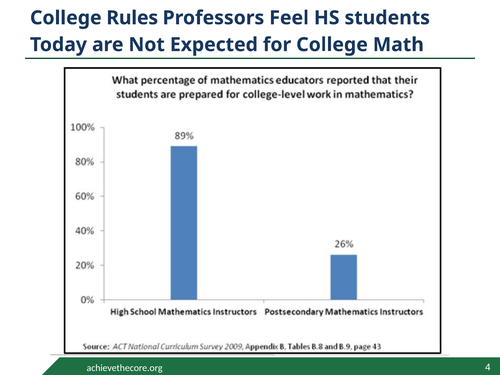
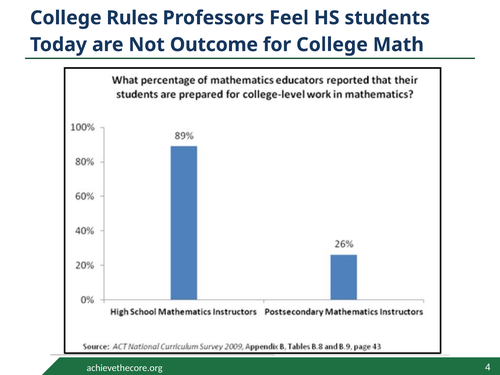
Expected: Expected -> Outcome (214, 45)
